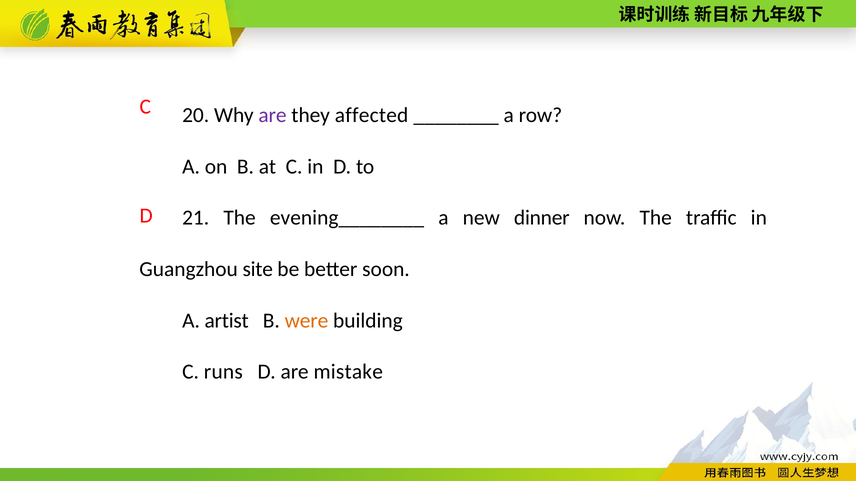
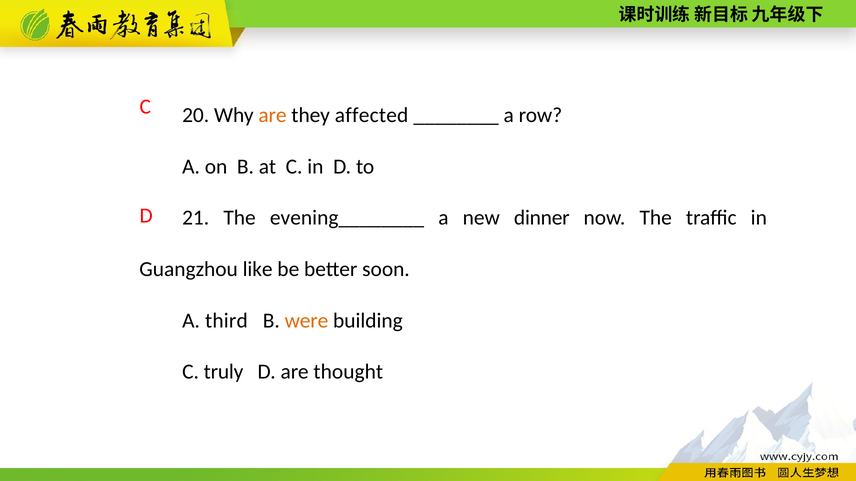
are colour: purple -> orange (273, 115)
site: site -> like (258, 269)
artist: artist -> third (226, 321)
runs: runs -> truly (224, 372)
mistake: mistake -> thought (348, 372)
